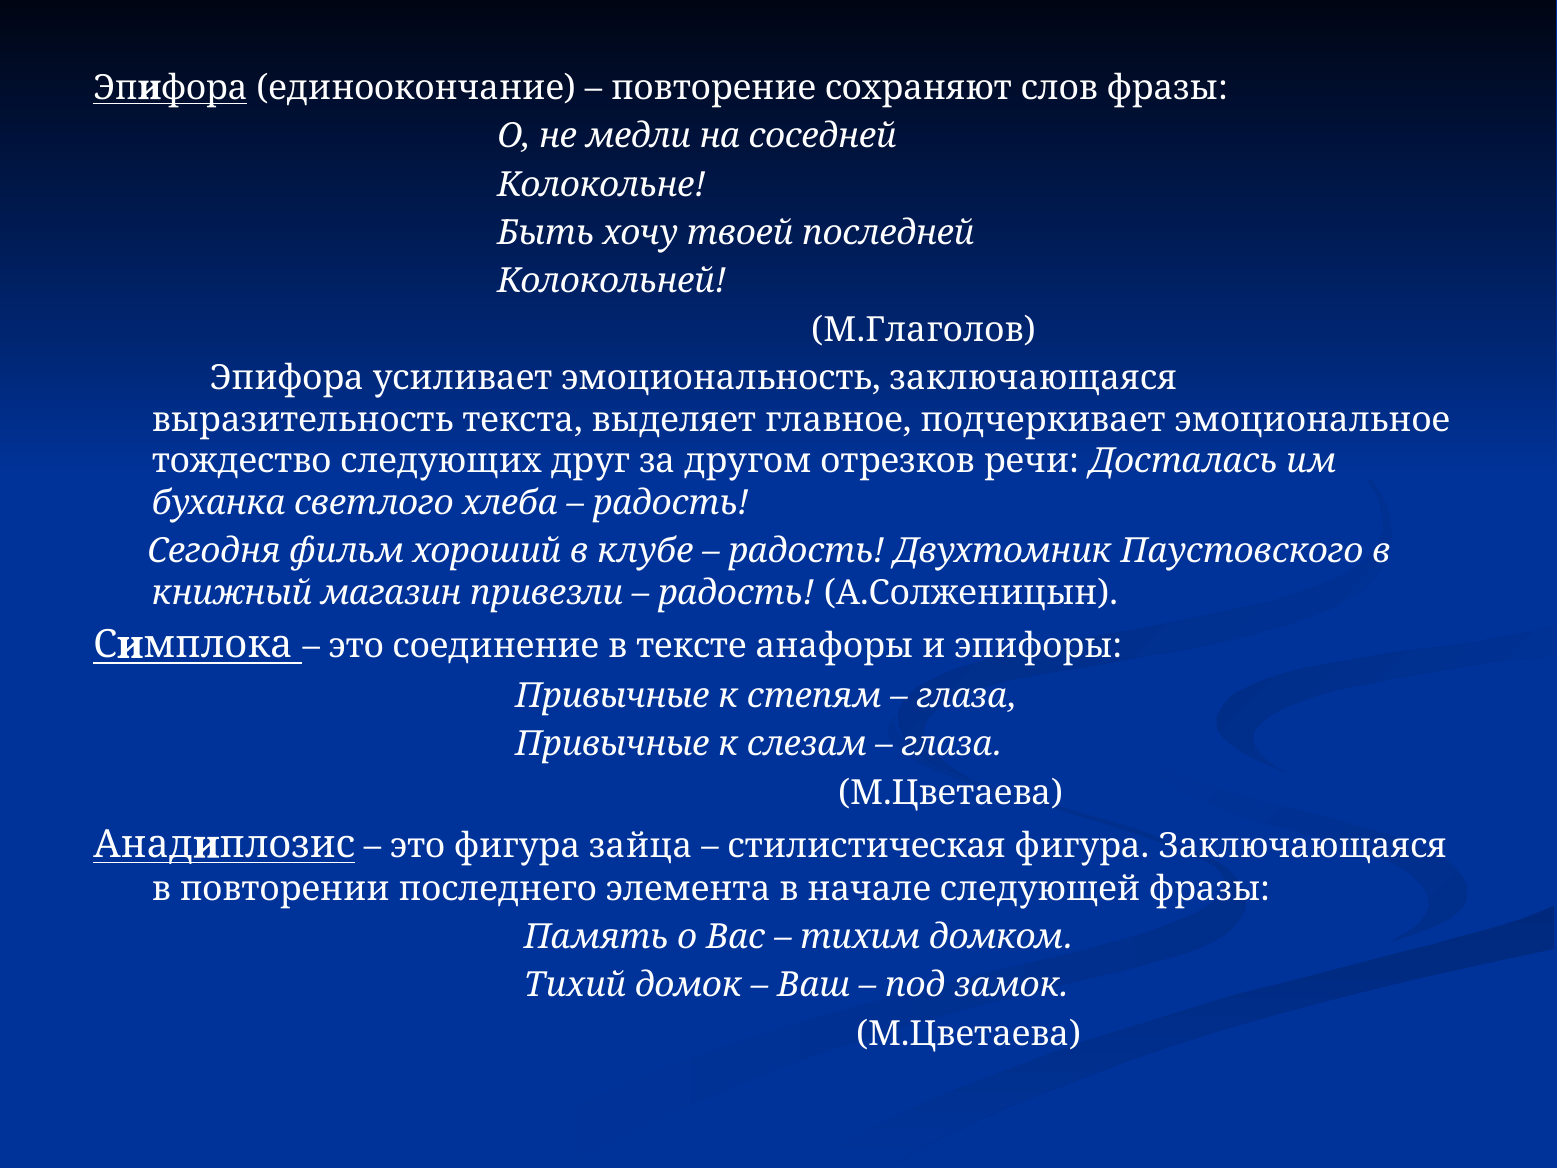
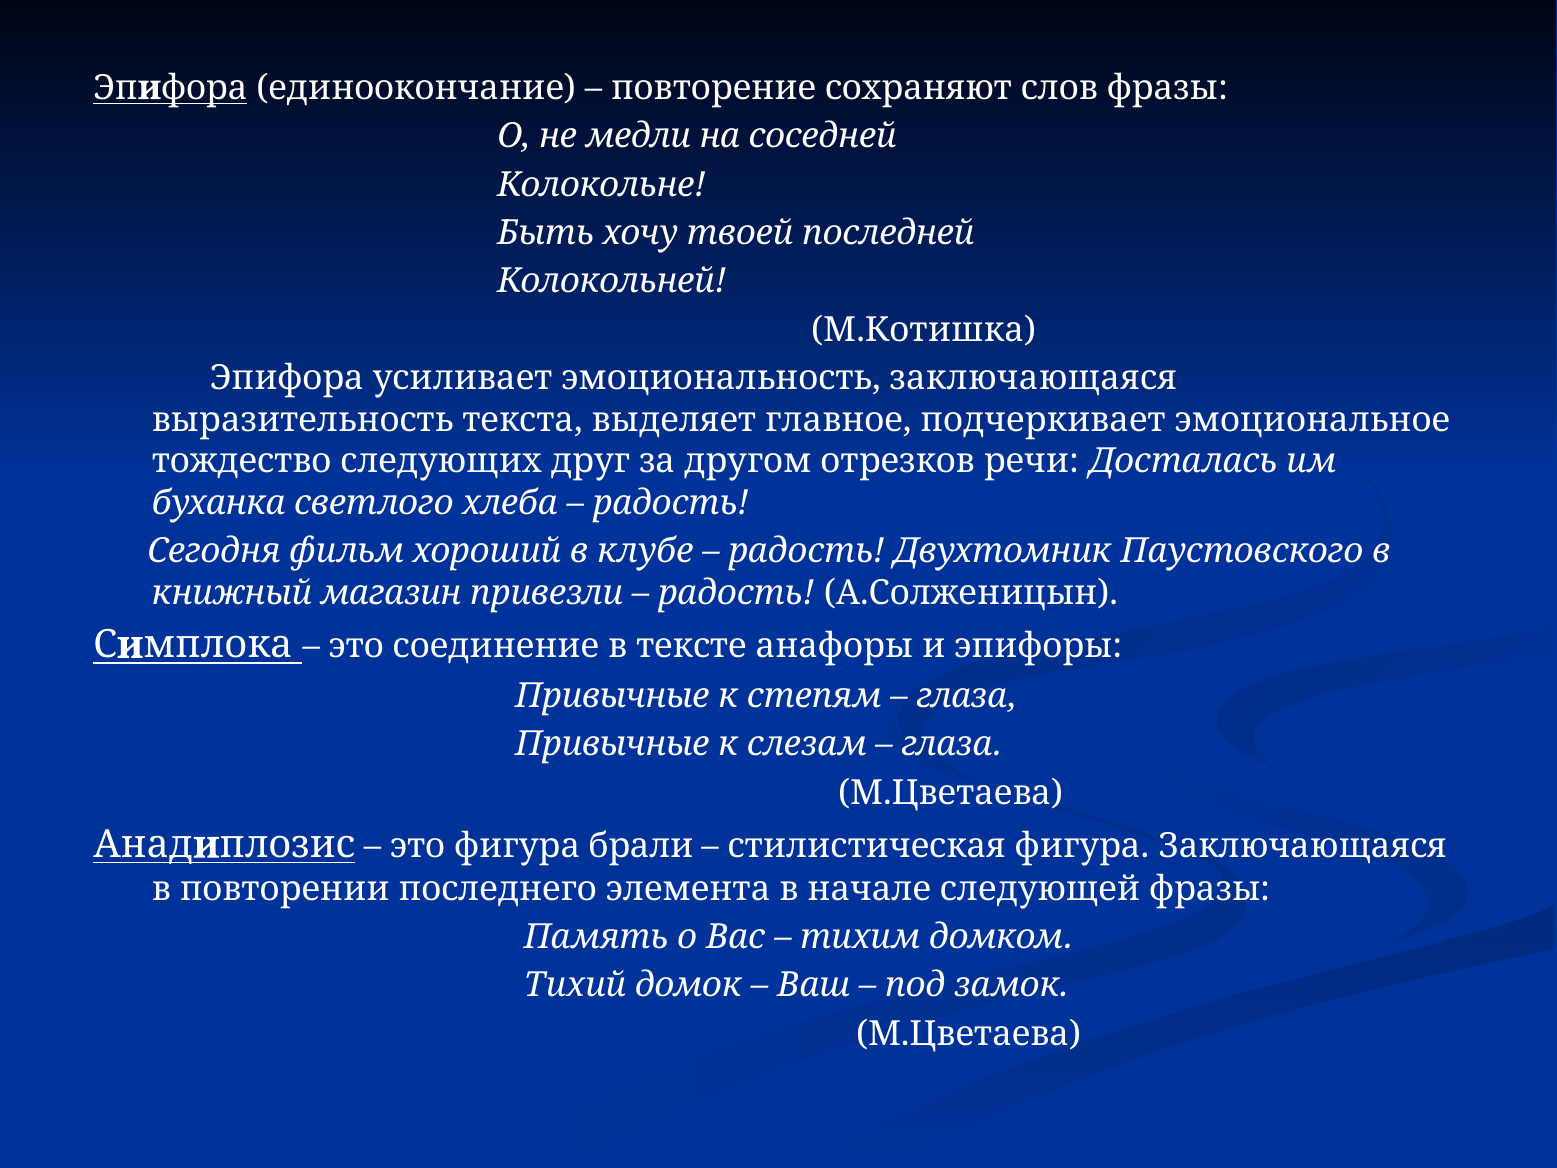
М.Глаголов: М.Глаголов -> М.Котишка (924, 330)
зайца: зайца -> брали (641, 846)
